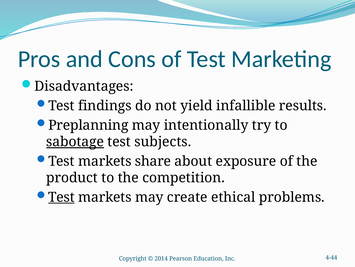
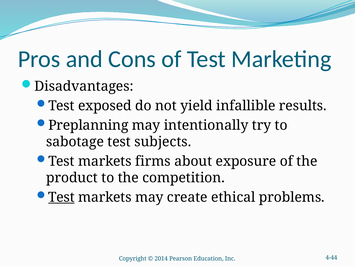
findings: findings -> exposed (105, 105)
sabotage underline: present -> none (75, 141)
share: share -> firms (153, 161)
